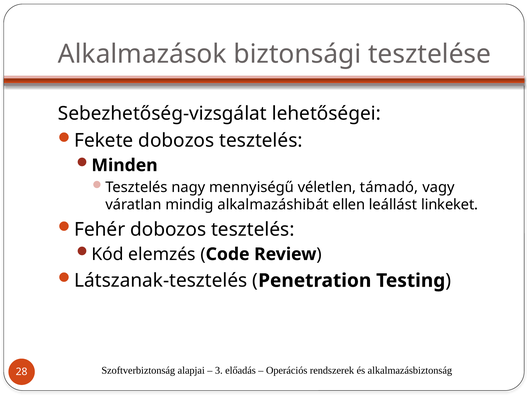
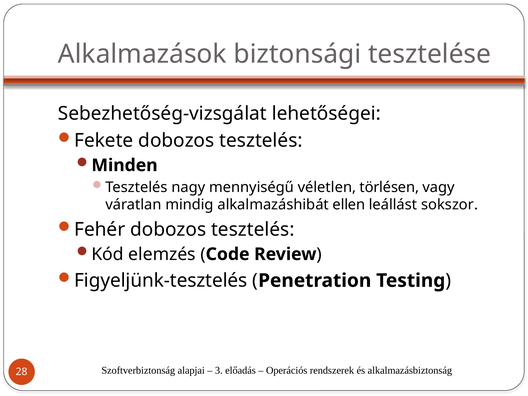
támadó: támadó -> törlésen (389, 187)
linkeket: linkeket -> sokszor (449, 205)
Látszanak-tesztelés: Látszanak-tesztelés -> Figyeljünk-tesztelés (161, 281)
